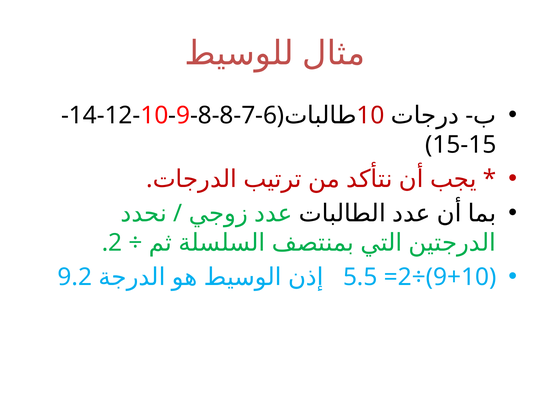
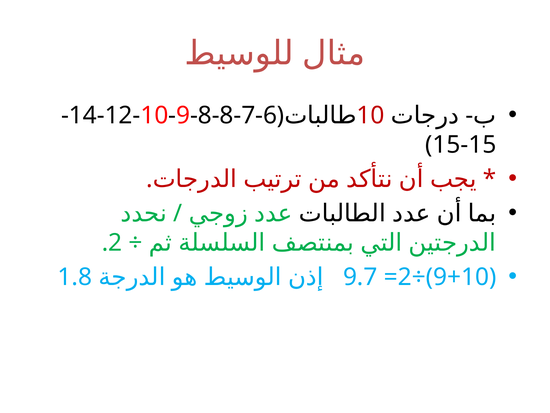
9.2: 9.2 -> 1.8 (75, 277)
5.5: 5.5 -> 9.7 (360, 277)
